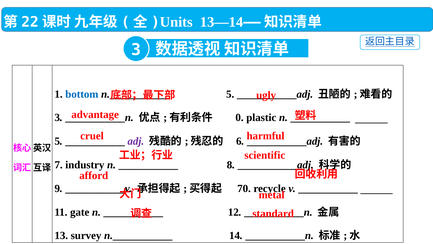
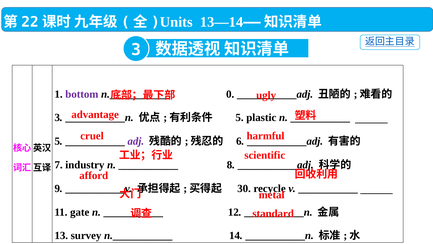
bottom colour: blue -> purple (82, 94)
5: 5 -> 0 (230, 94)
0: 0 -> 5 (240, 118)
70: 70 -> 30 (244, 188)
